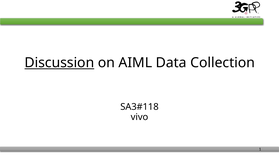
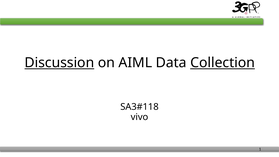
Collection underline: none -> present (223, 63)
